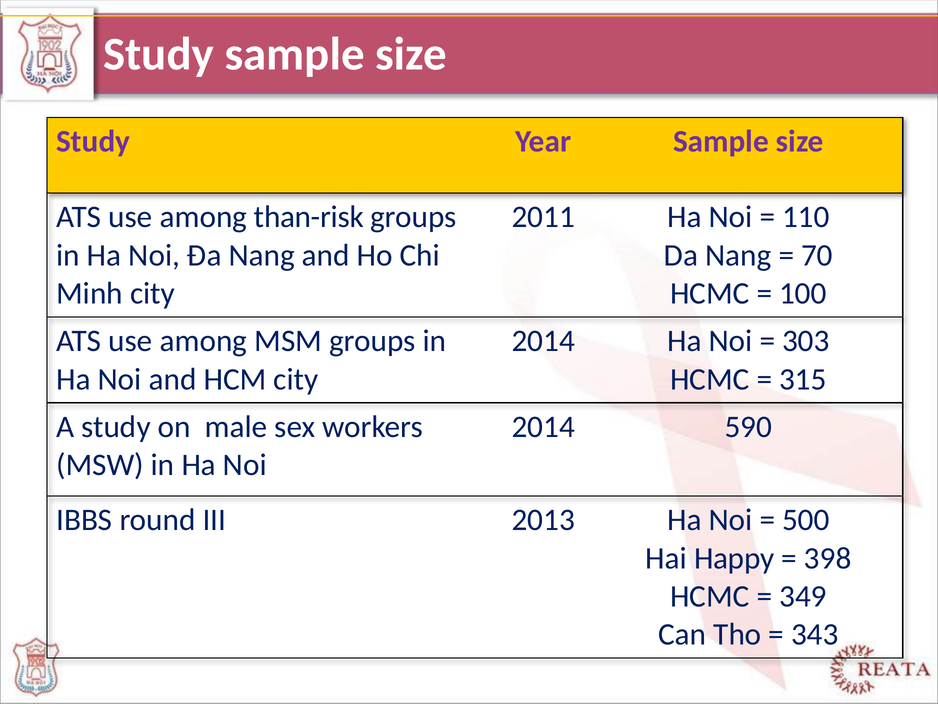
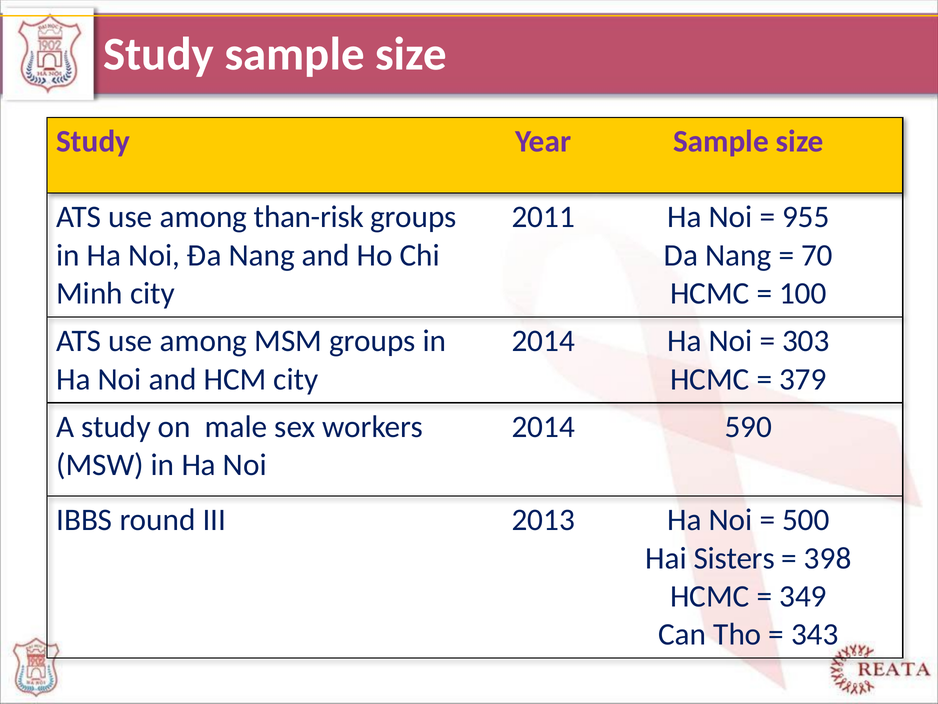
110: 110 -> 955 (806, 217)
315: 315 -> 379 (803, 379)
Happy: Happy -> Sisters (734, 558)
